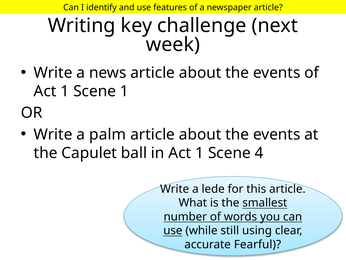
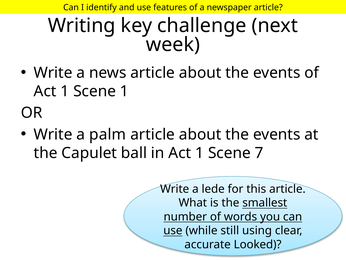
4: 4 -> 7 (259, 153)
Fearful: Fearful -> Looked (258, 244)
